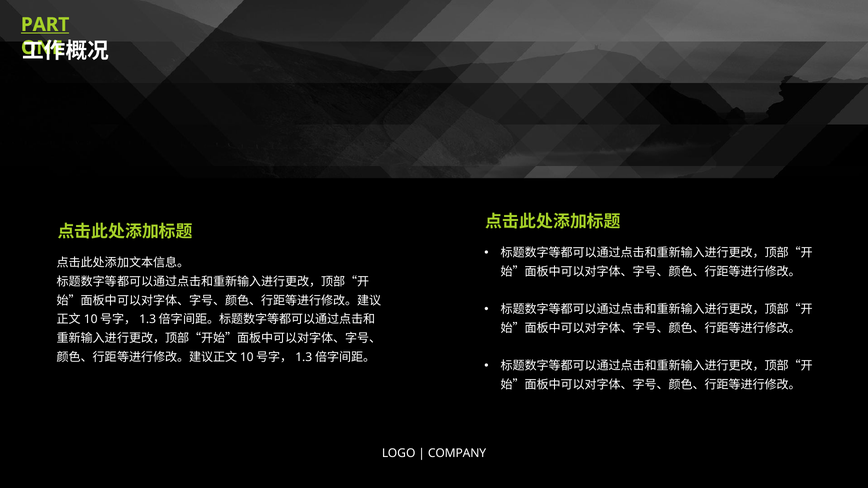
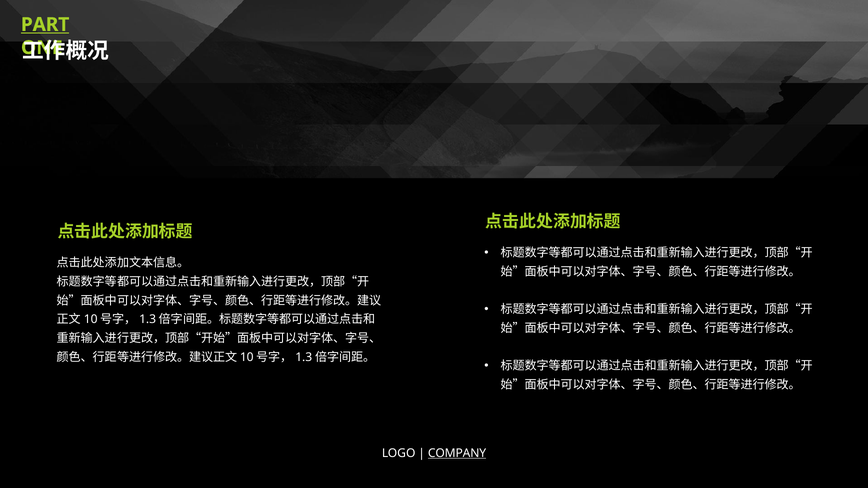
COMPANY underline: none -> present (457, 453)
